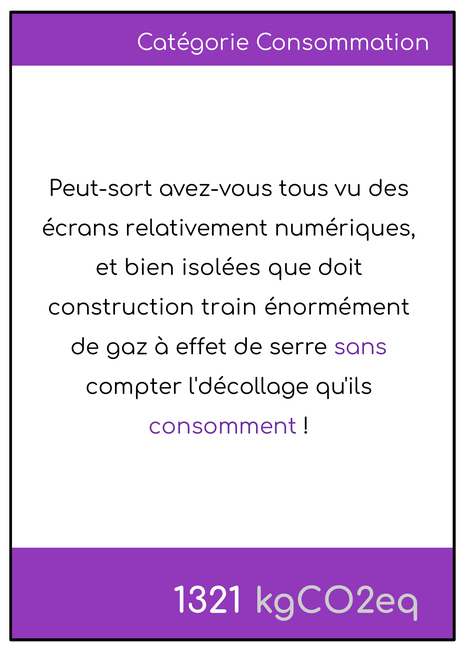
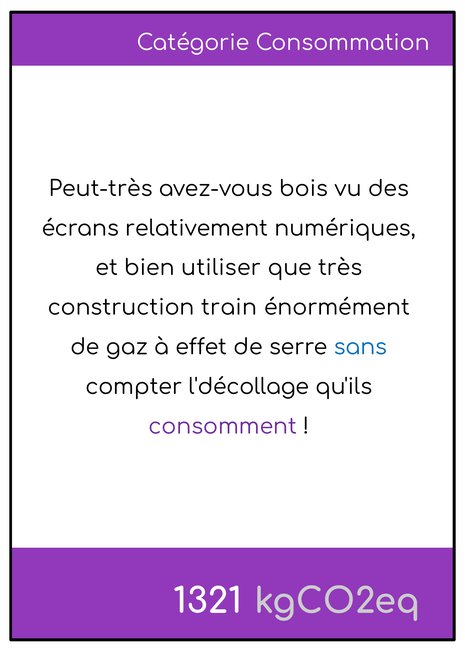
Peut-sort: Peut-sort -> Peut-très (101, 189)
tous: tous -> bois (304, 189)
isolées: isolées -> utiliser (221, 268)
doit: doit -> très (340, 268)
sans colour: purple -> blue (360, 347)
